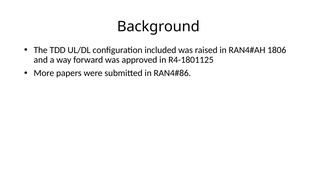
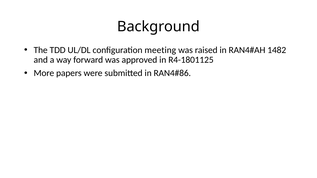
included: included -> meeting (160, 50)
1806: 1806 -> 1482 (277, 50)
